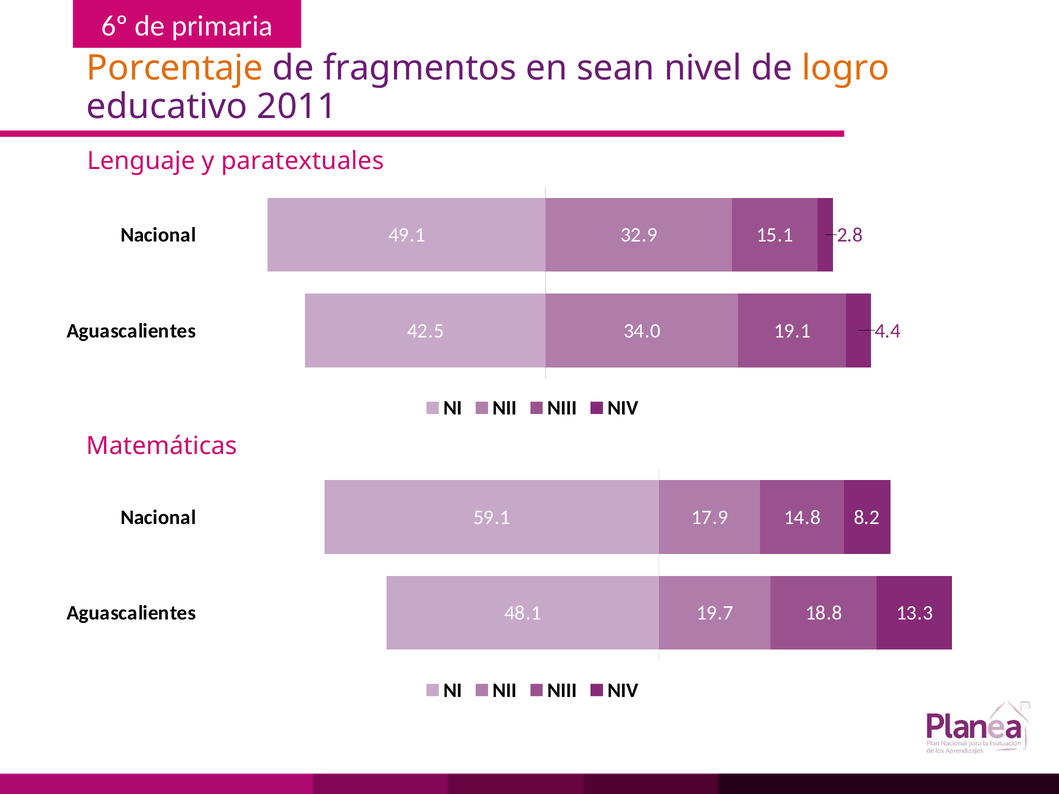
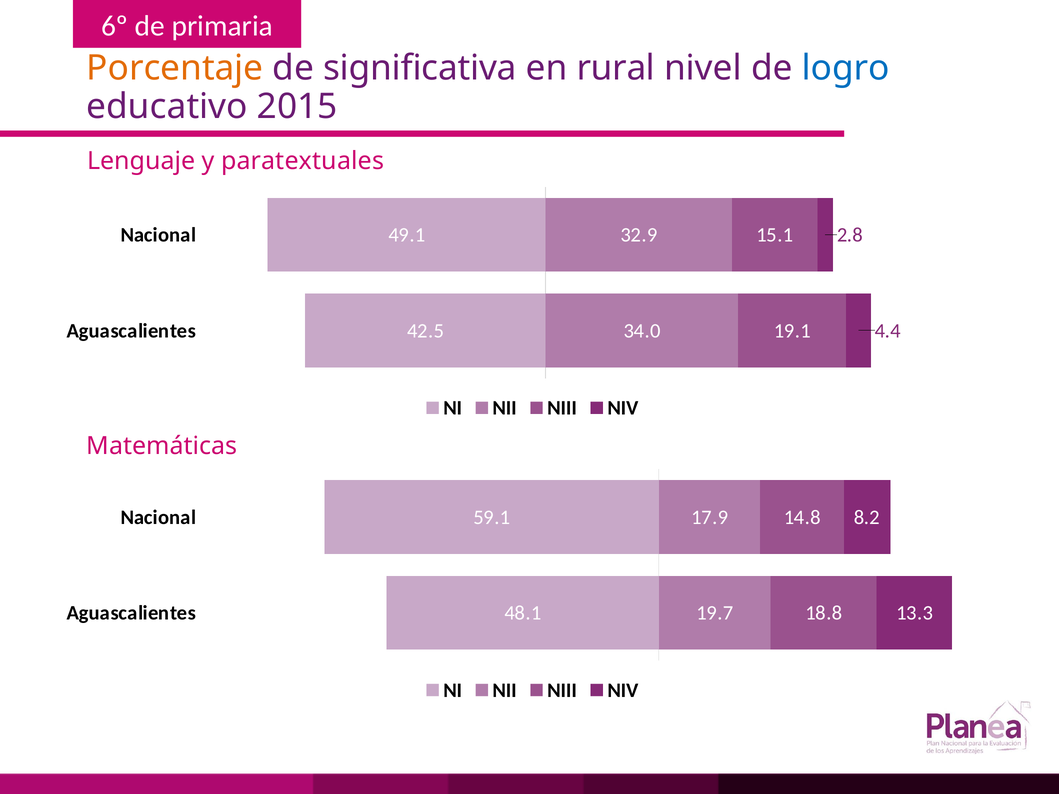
fragmentos: fragmentos -> significativa (420, 68)
sean: sean -> rural (616, 68)
logro colour: orange -> blue (846, 68)
2011: 2011 -> 2015 (297, 106)
